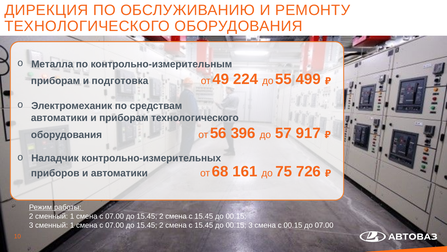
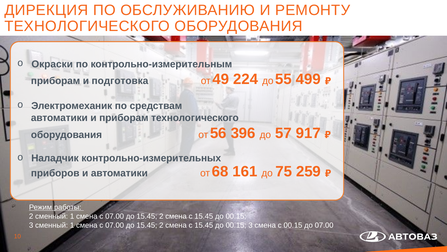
Металла: Металла -> Окраски (52, 64)
726: 726 -> 259 (309, 171)
